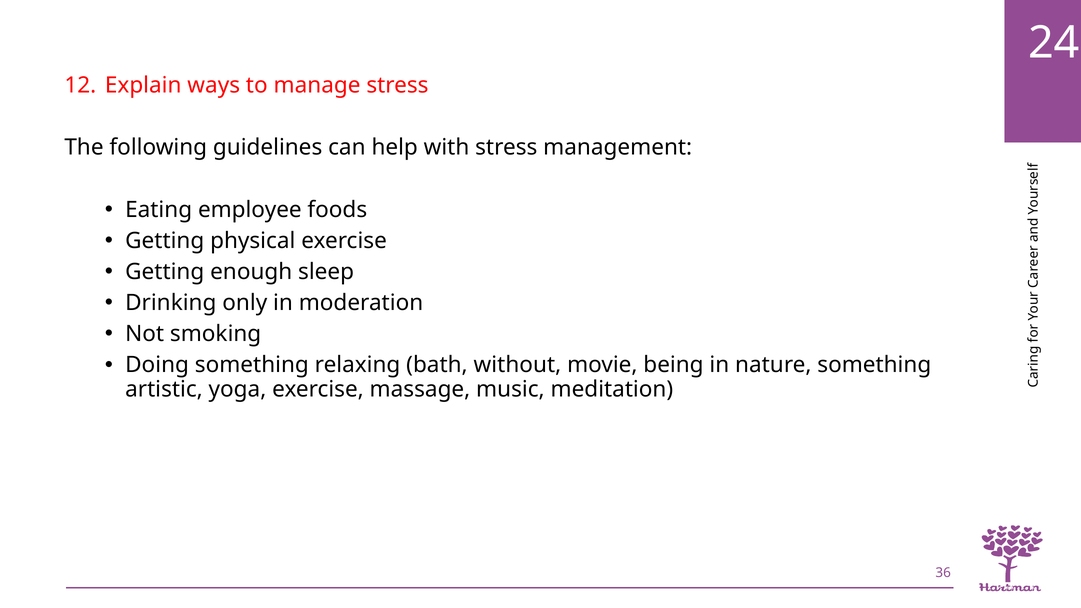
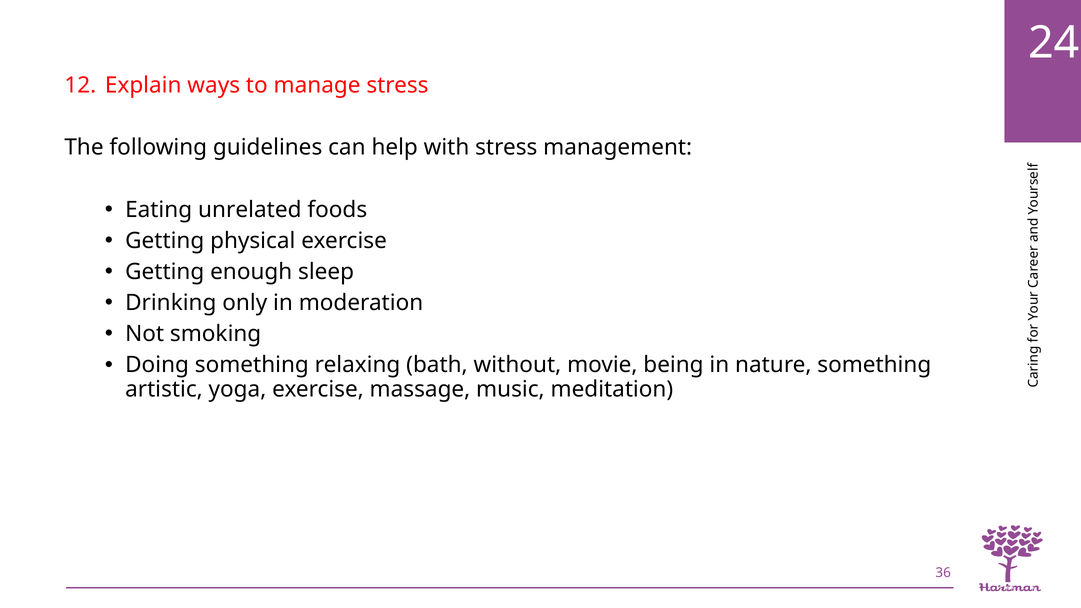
employee: employee -> unrelated (250, 210)
